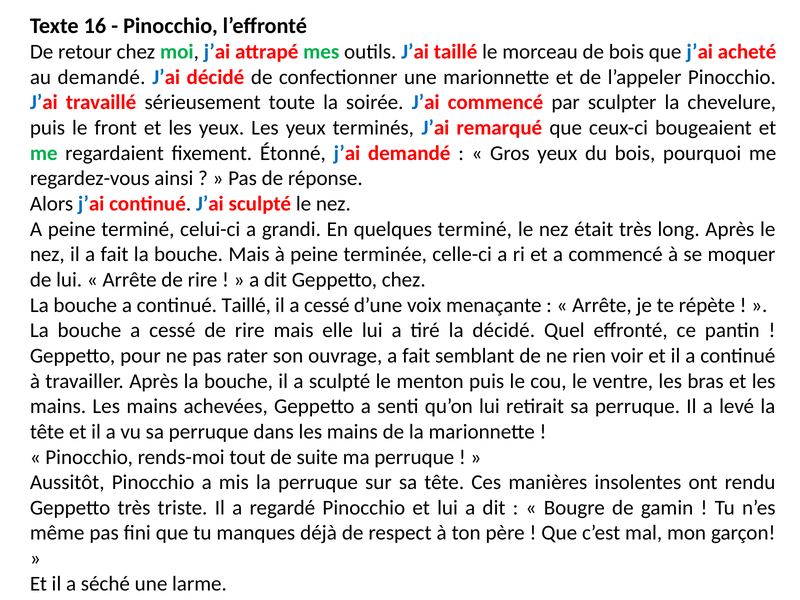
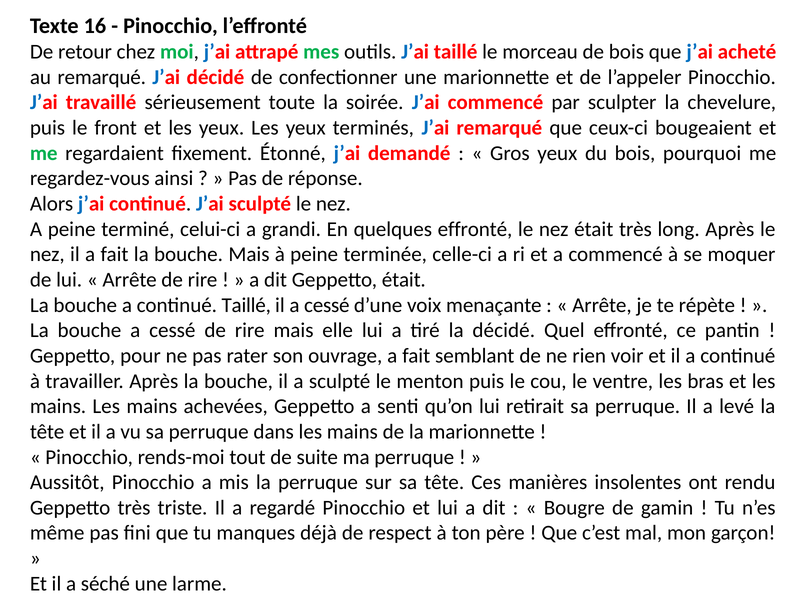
au demandé: demandé -> remarqué (102, 77)
quelques terminé: terminé -> effronté (475, 229)
Geppetto chez: chez -> était (404, 280)
